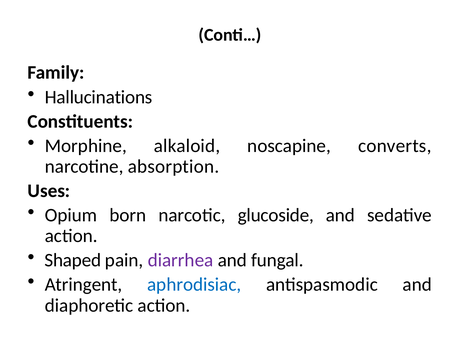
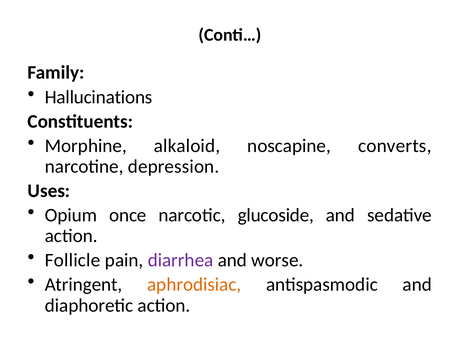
absorption: absorption -> depression (174, 166)
born: born -> once (128, 215)
Shaped: Shaped -> Follicle (73, 260)
fungal: fungal -> worse (277, 260)
aphrodisiac colour: blue -> orange (194, 285)
